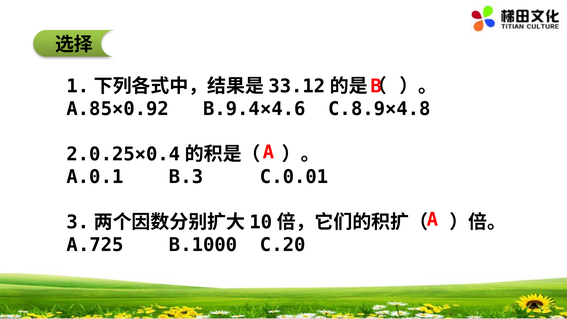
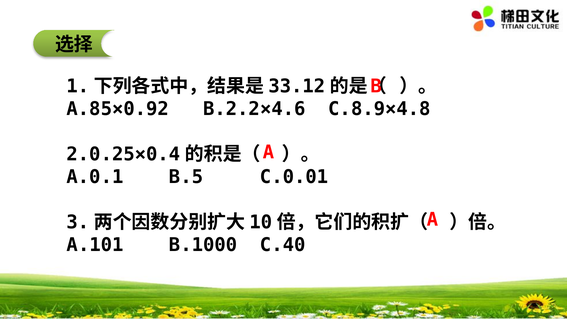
B.9.4×4.6: B.9.4×4.6 -> B.2.2×4.6 (254, 109)
B.3: B.3 -> B.5 (186, 177)
A.725: A.725 -> A.101 (95, 245)
C.20: C.20 -> C.40 (283, 245)
